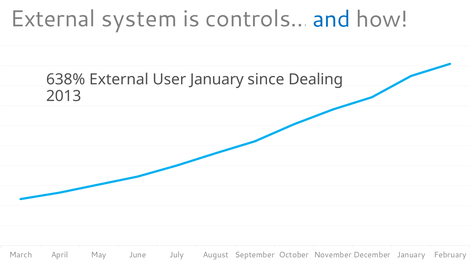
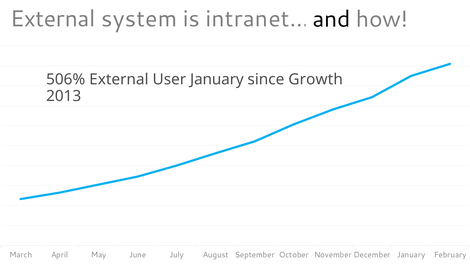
controls…: controls… -> intranet… (261, 19)
and colour: blue -> black (331, 19)
638%: 638% -> 506% (66, 80)
Dealing: Dealing -> Growth (316, 80)
